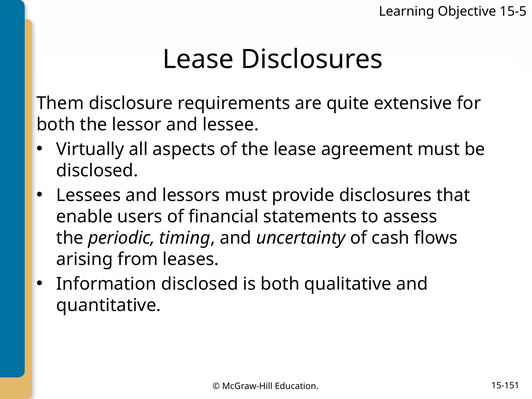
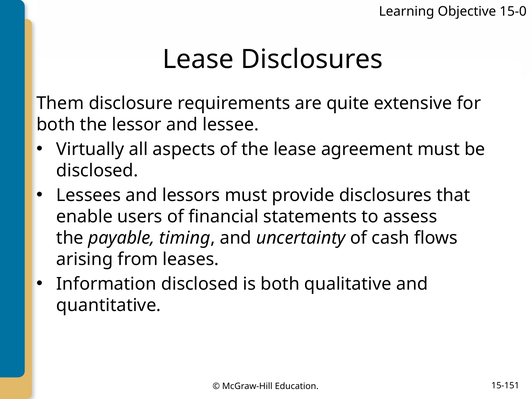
15-5: 15-5 -> 15-0 (513, 11)
periodic: periodic -> payable (122, 238)
